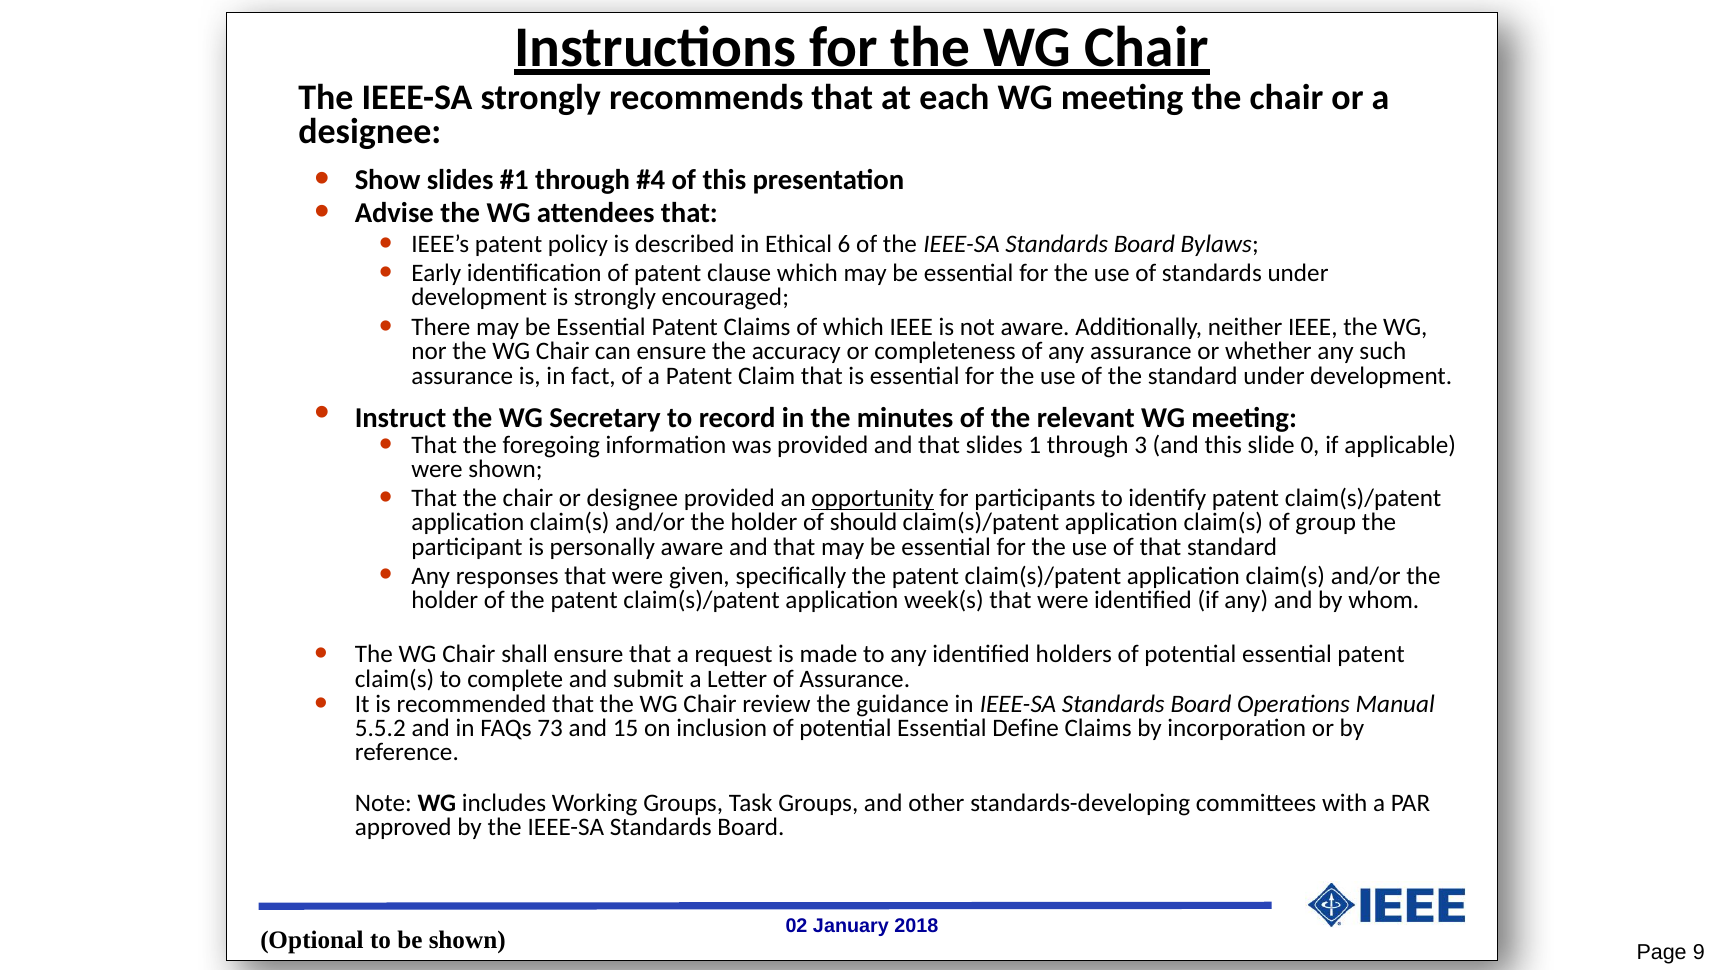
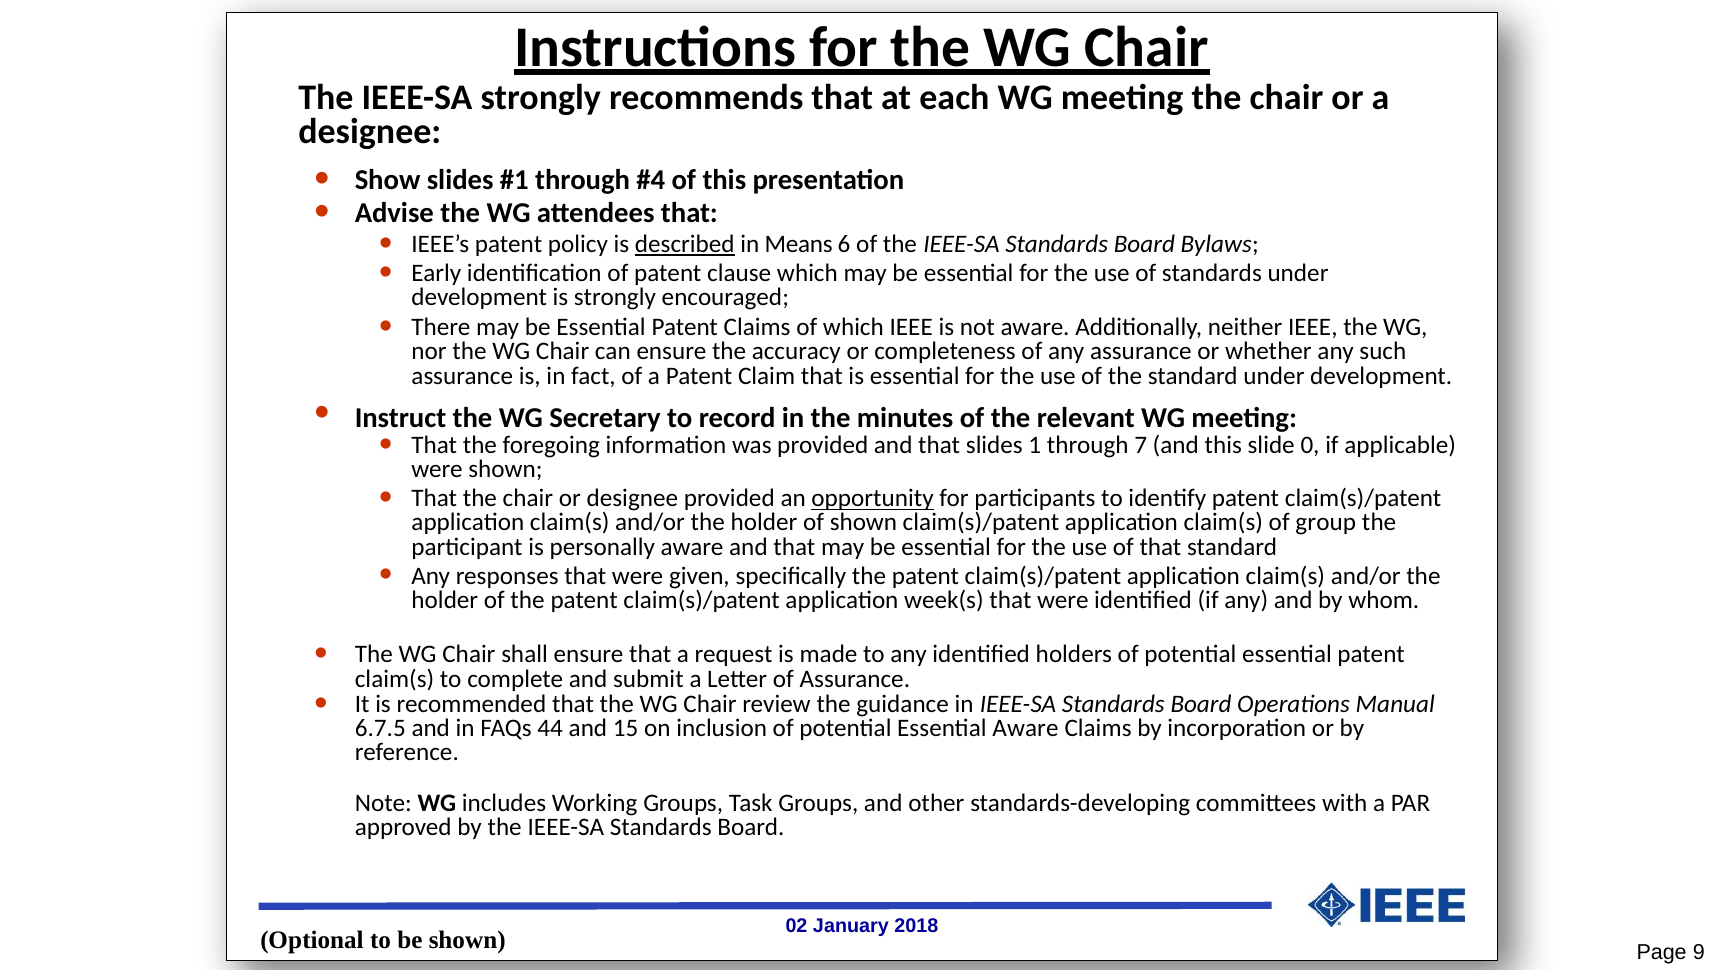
described underline: none -> present (685, 244)
Ethical: Ethical -> Means (799, 244)
3: 3 -> 7 (1141, 445)
of should: should -> shown (863, 522)
5.5.2: 5.5.2 -> 6.7.5 (380, 728)
73: 73 -> 44 (550, 728)
Essential Define: Define -> Aware (1025, 728)
